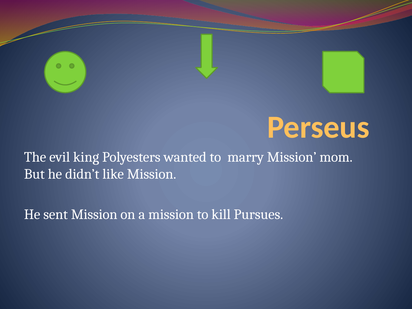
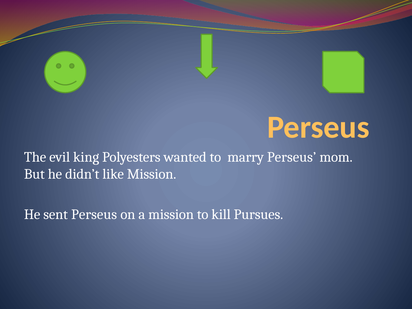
marry Mission: Mission -> Perseus (292, 157)
sent Mission: Mission -> Perseus (94, 214)
